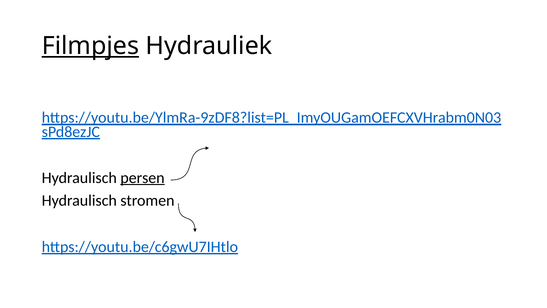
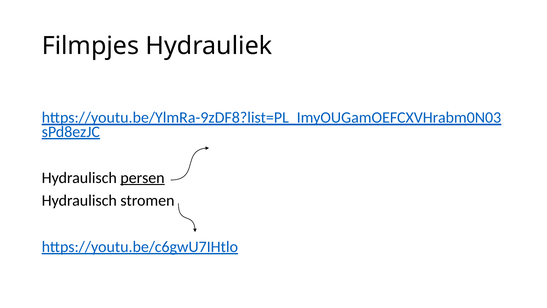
Filmpjes underline: present -> none (90, 46)
